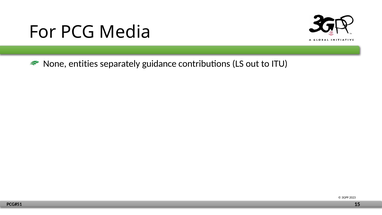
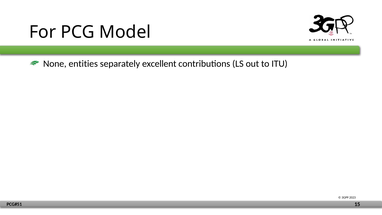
Media: Media -> Model (125, 32)
guidance: guidance -> excellent (159, 64)
